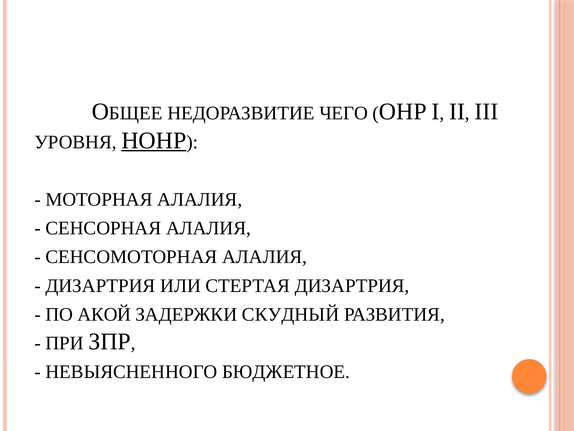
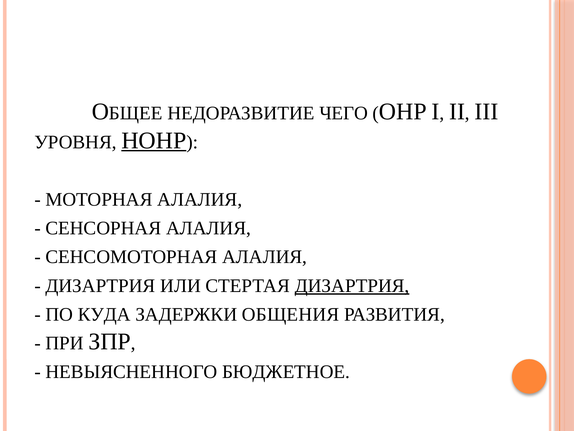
ДИЗАРТРИЯ underline: none -> present (352, 285)
АКОЙ: АКОЙ -> КУДА (104, 314)
СКУДНЫЙ: СКУДНЫЙ -> ОБЩЕНИЯ (291, 314)
